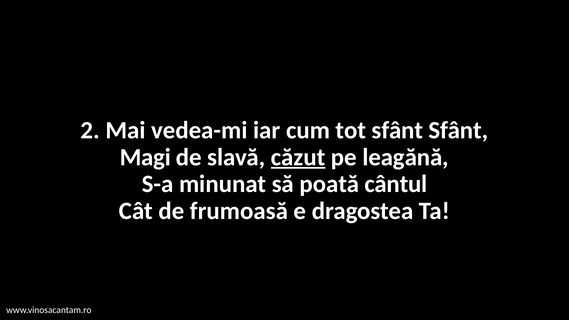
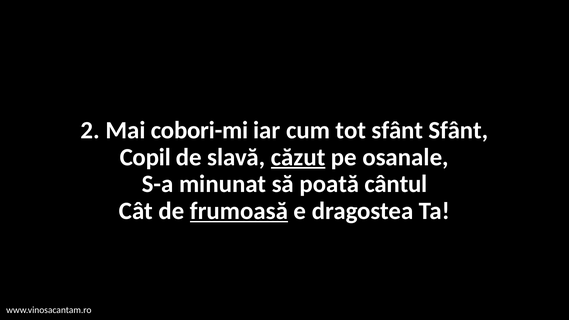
vedea-mi: vedea-mi -> cobori-mi (199, 130)
Magi: Magi -> Copil (145, 157)
leagănă: leagănă -> osanale (405, 157)
frumoasă underline: none -> present (239, 211)
